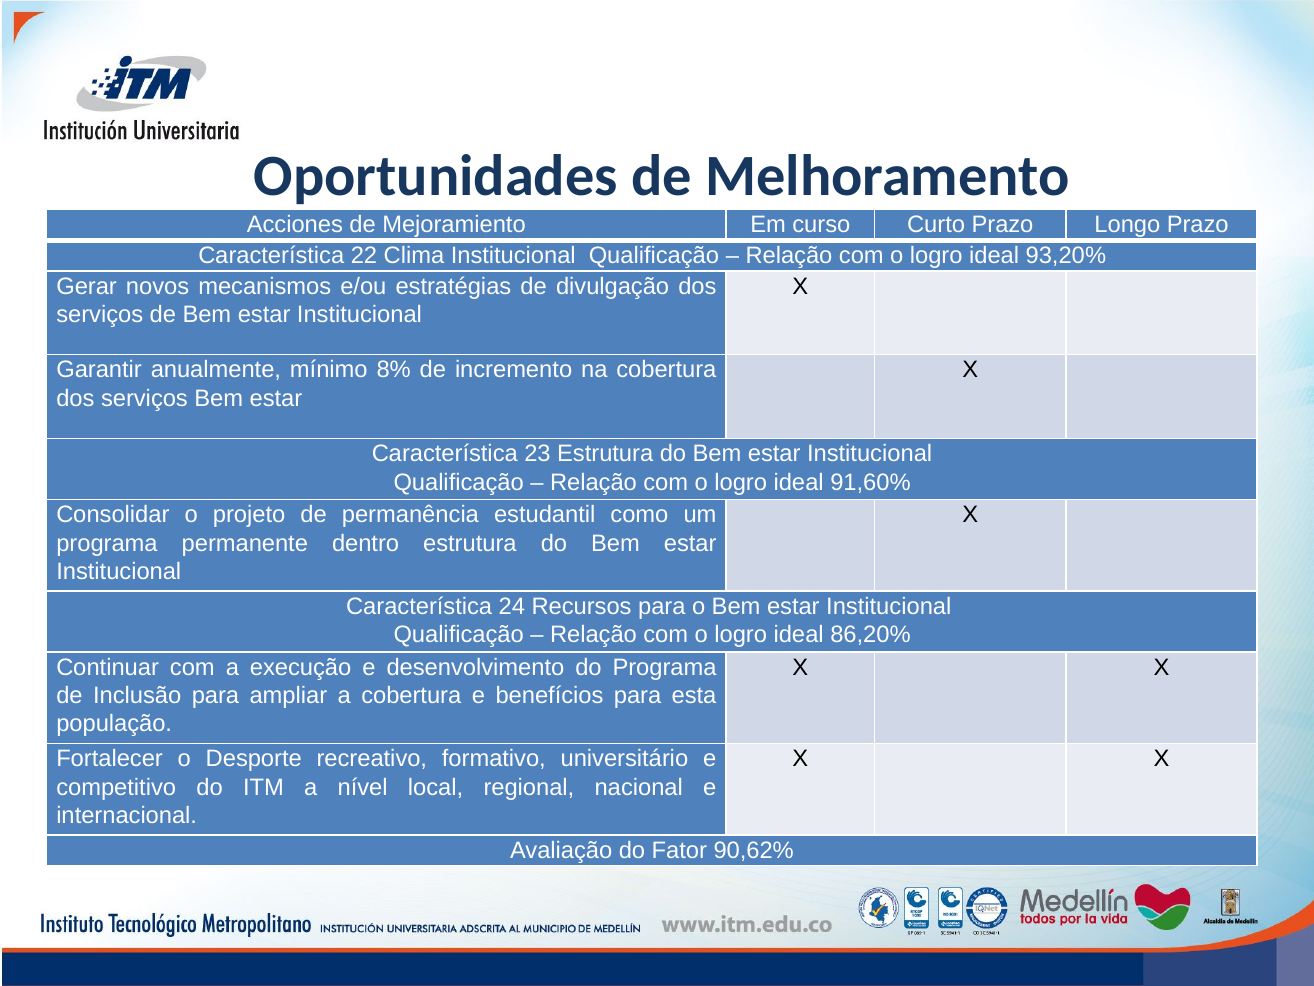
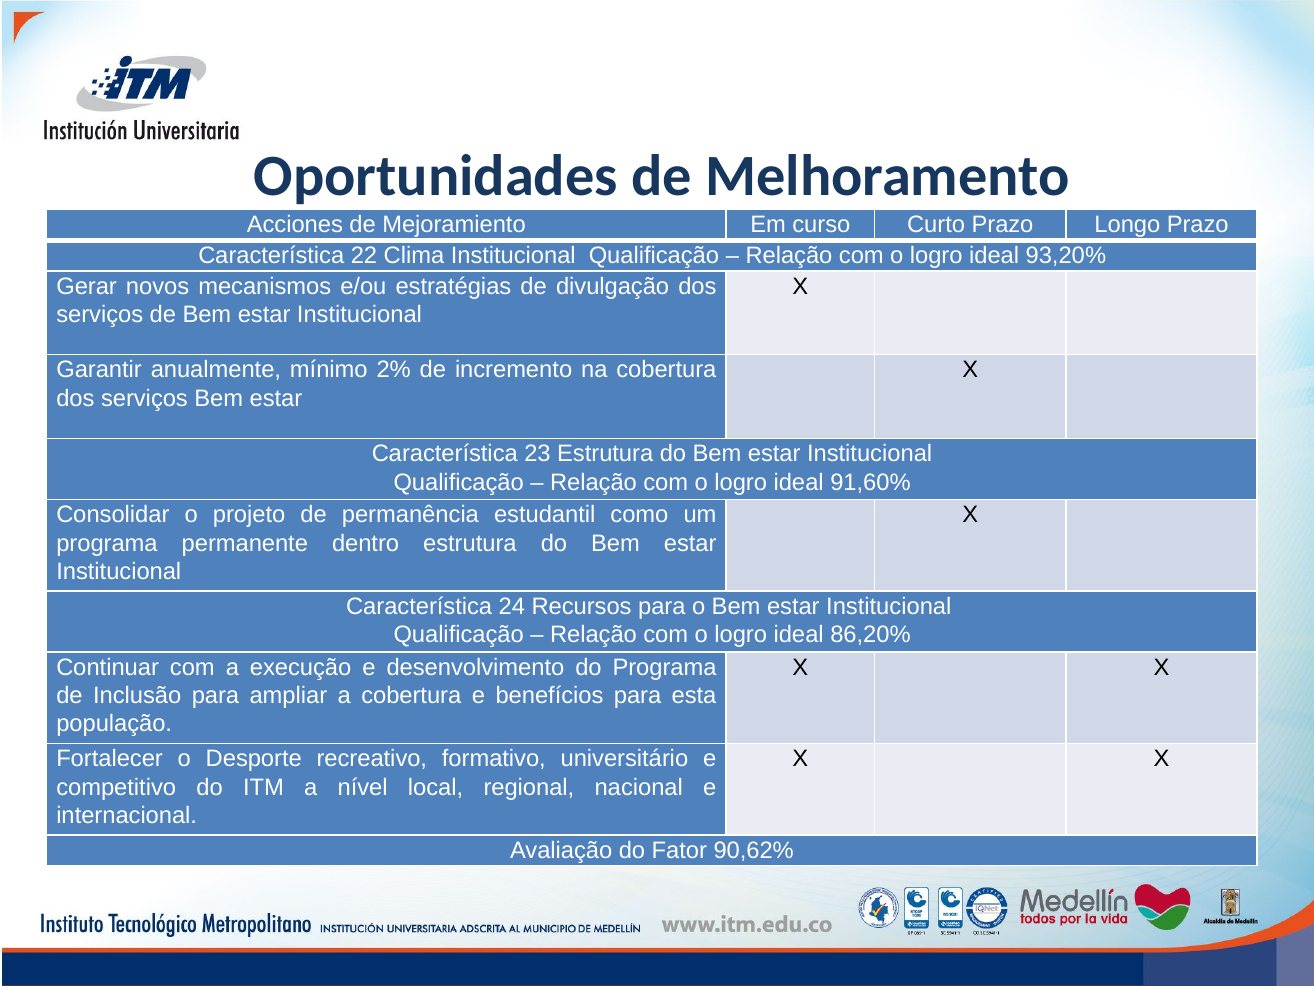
8%: 8% -> 2% (394, 370)
